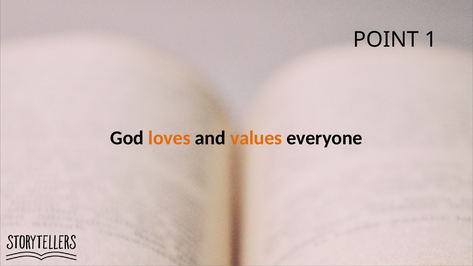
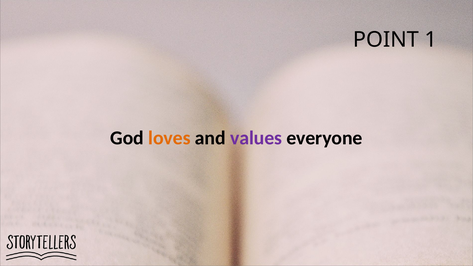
values colour: orange -> purple (256, 138)
